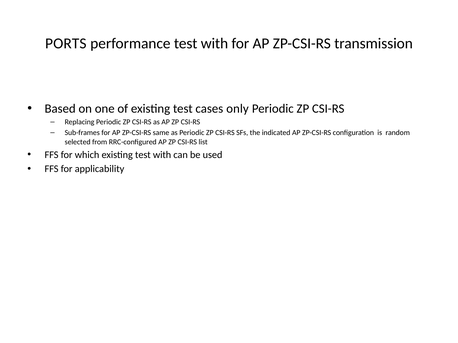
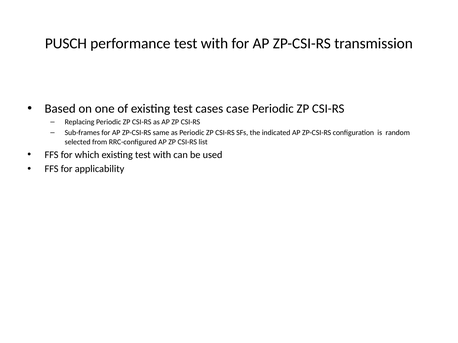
PORTS: PORTS -> PUSCH (66, 43)
only: only -> case (238, 109)
